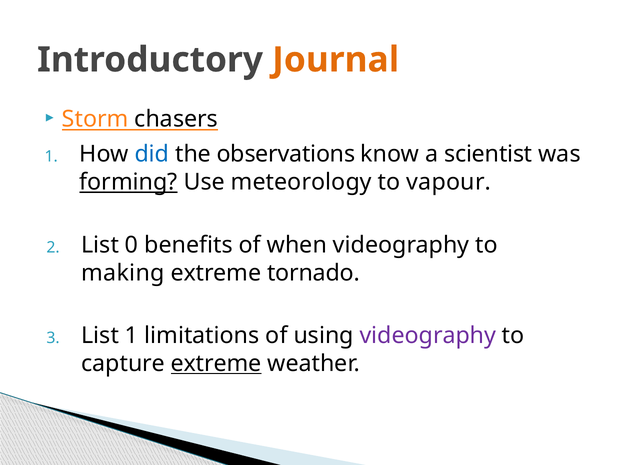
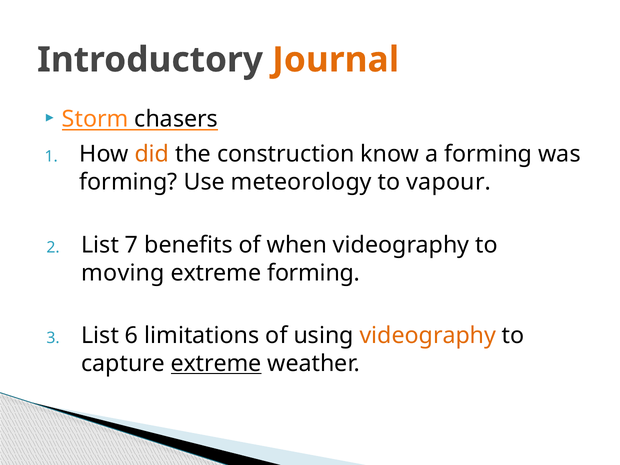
did colour: blue -> orange (152, 154)
observations: observations -> construction (286, 154)
a scientist: scientist -> forming (488, 154)
forming underline: present -> none (129, 182)
0: 0 -> 7 (132, 245)
making: making -> moving (123, 273)
extreme tornado: tornado -> forming (314, 273)
List 1: 1 -> 6 (132, 336)
videography colour: purple -> orange (428, 336)
